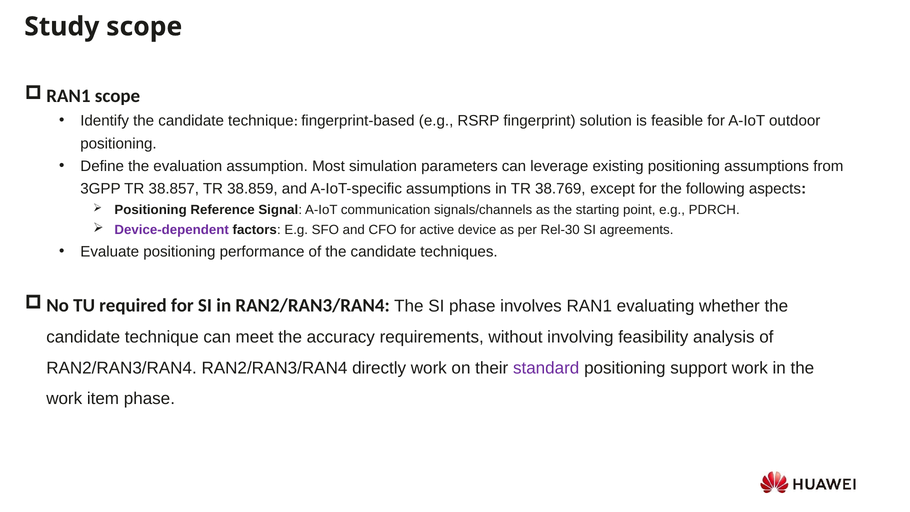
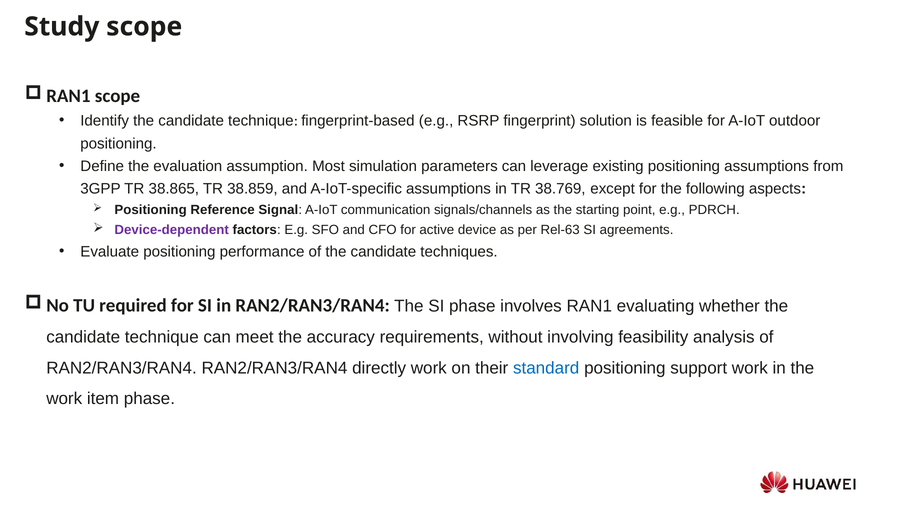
38.857: 38.857 -> 38.865 (174, 189)
Rel-30: Rel-30 -> Rel-63 (560, 230)
standard colour: purple -> blue (546, 368)
